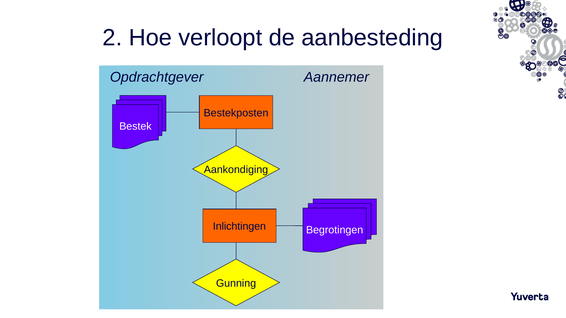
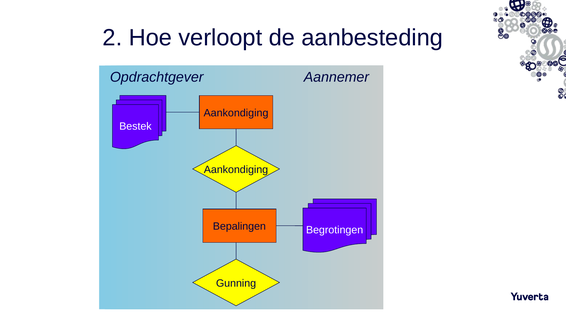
Bestekposten: Bestekposten -> Aankondiging (236, 113)
Inlichtingen: Inlichtingen -> Bepalingen (239, 227)
